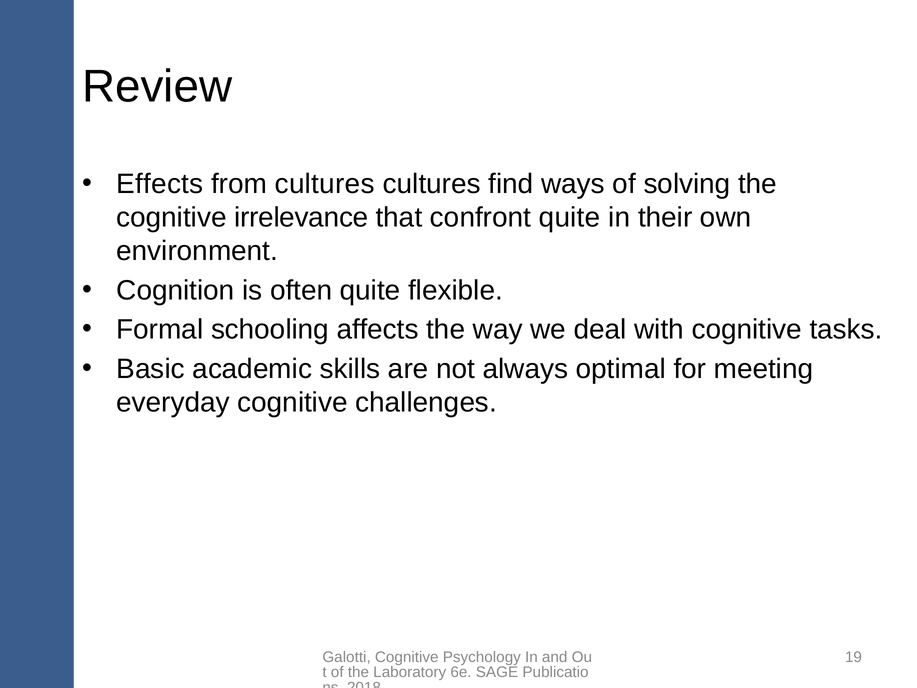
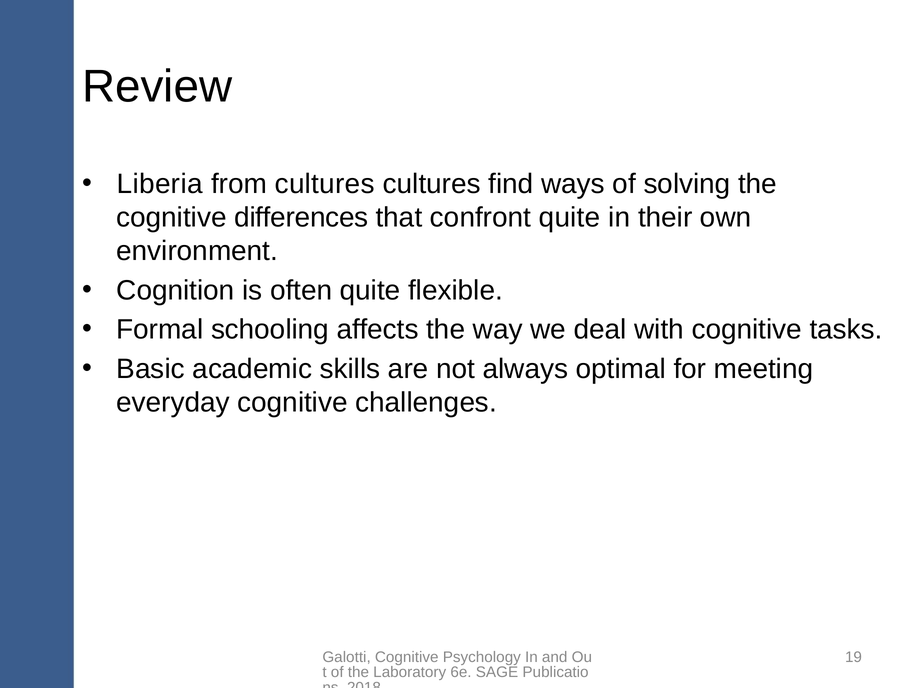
Effects: Effects -> Liberia (160, 184)
irrelevance: irrelevance -> differences (301, 217)
